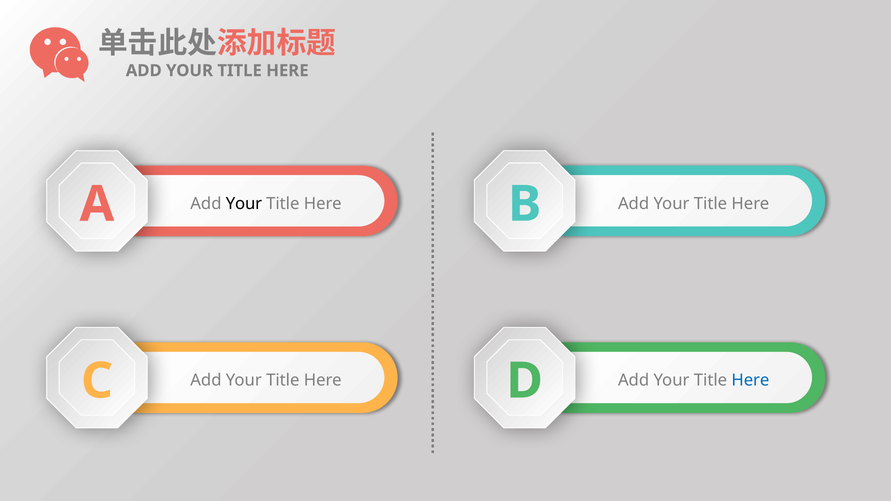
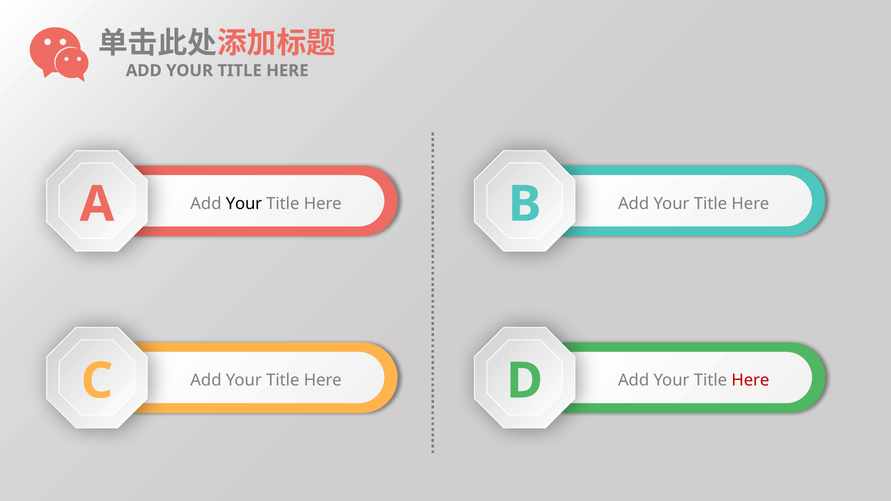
Here colour: blue -> red (750, 381)
